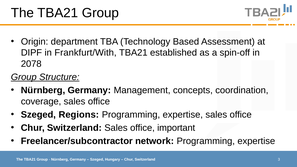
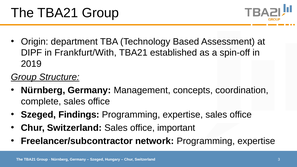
2078: 2078 -> 2019 (31, 64)
coverage: coverage -> complete (41, 101)
Regions: Regions -> Findings (79, 115)
